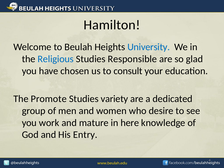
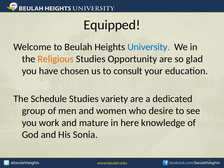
Hamilton: Hamilton -> Equipped (112, 25)
Religious colour: blue -> orange (56, 59)
Responsible: Responsible -> Opportunity (132, 59)
Promote: Promote -> Schedule (49, 99)
Entry: Entry -> Sonia (85, 135)
